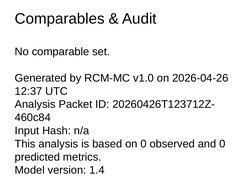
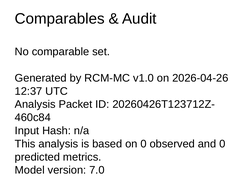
1.4: 1.4 -> 7.0 (97, 170)
